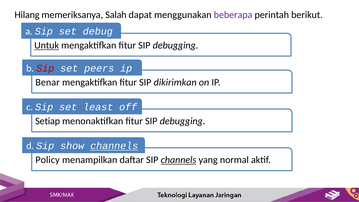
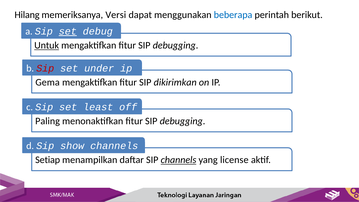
Salah: Salah -> Versi (116, 15)
beberapa colour: purple -> blue (233, 15)
set underline: none -> present (68, 31)
peers: peers -> under (99, 68)
Benar: Benar -> Gema (48, 82)
Setiap: Setiap -> Paling (48, 121)
channels underline: present -> none (114, 146)
Policy: Policy -> Setiap (48, 160)
normal: normal -> license (234, 160)
